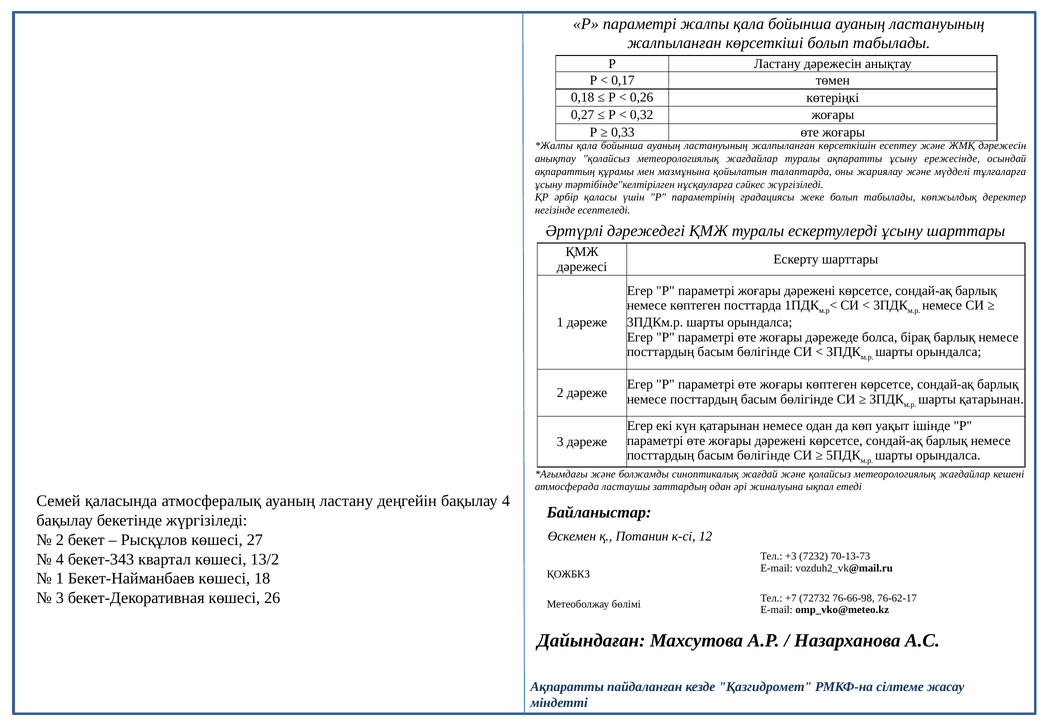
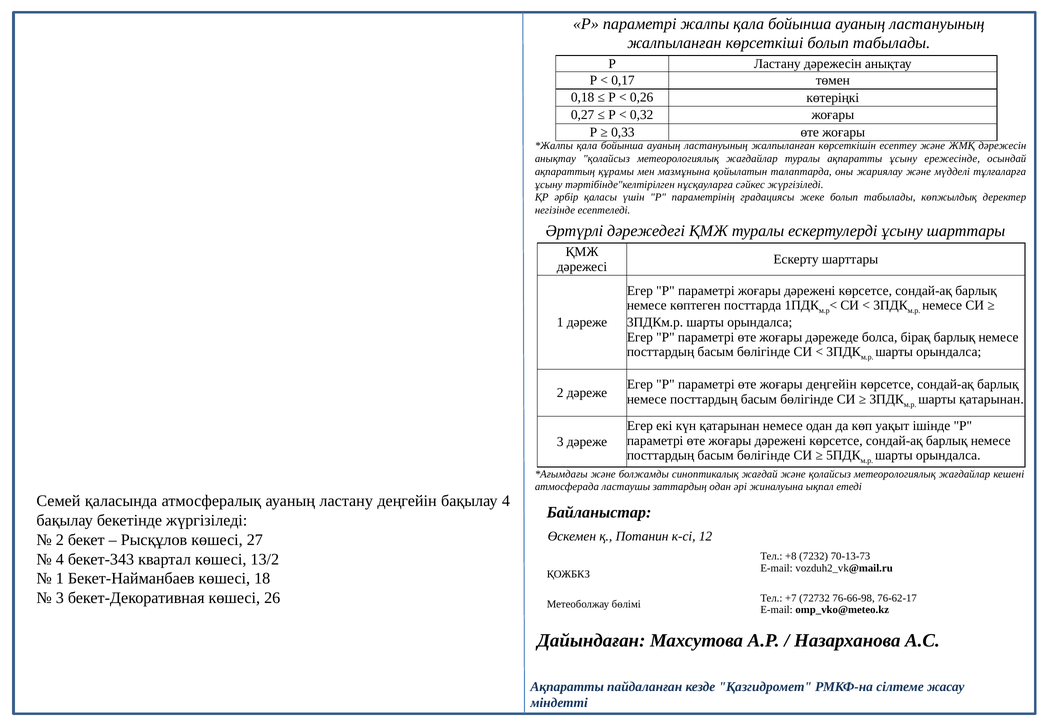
жоғары көптеген: көптеген -> деңгейін (831, 385)
+3: +3 -> +8 (791, 556)
